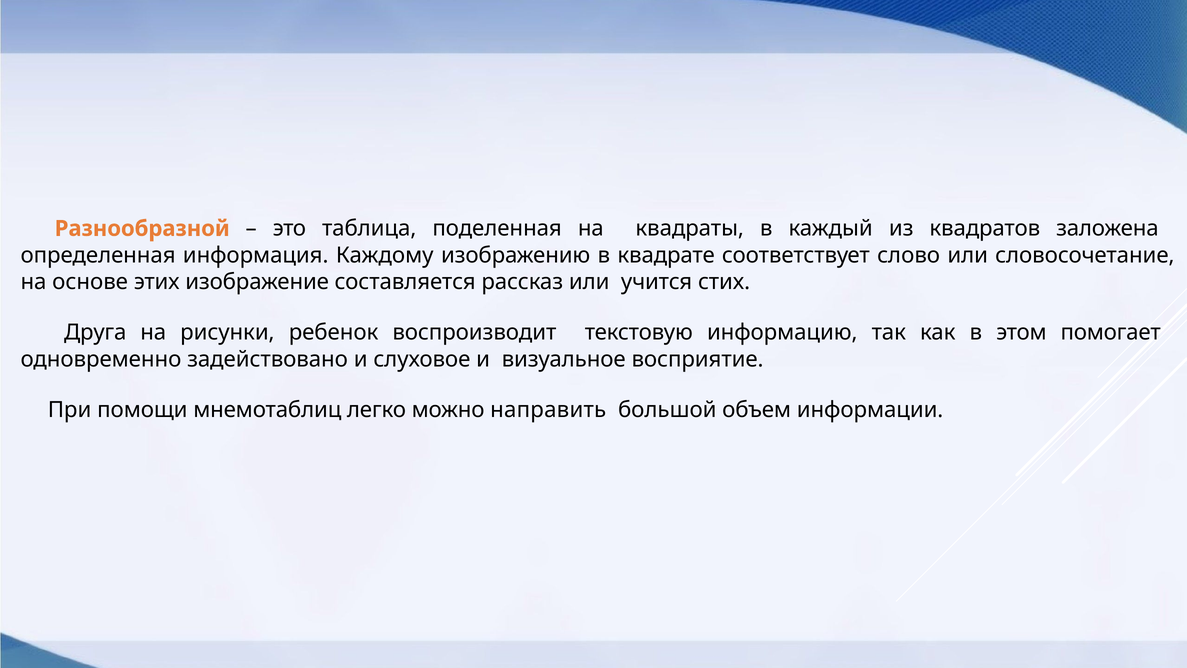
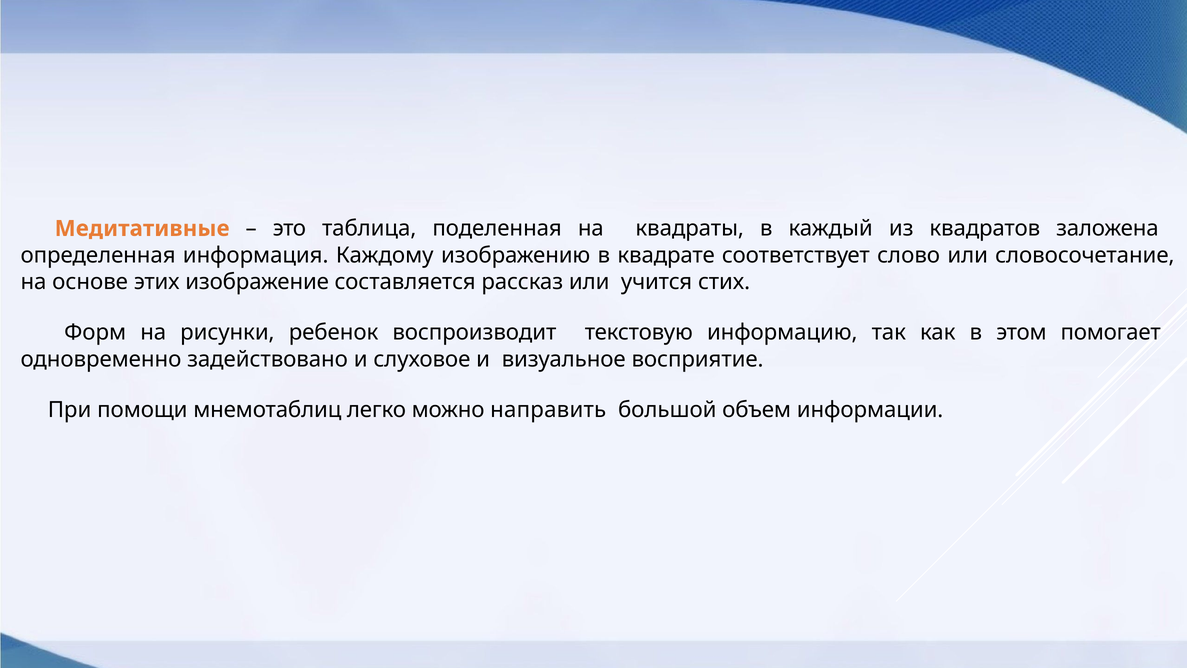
Разнообразной: Разнообразной -> Медитативные (142, 228)
Друга: Друга -> Форм (95, 332)
